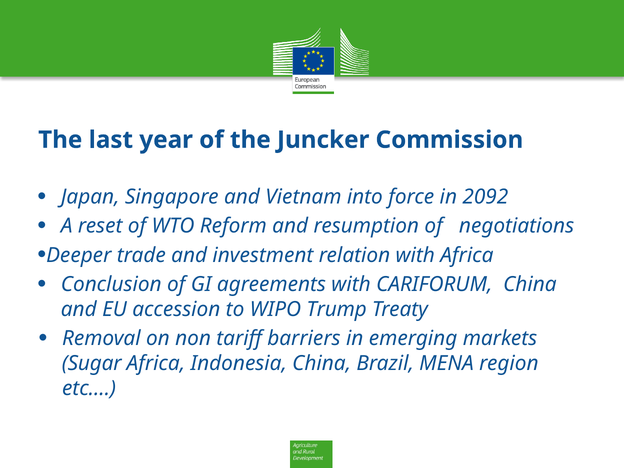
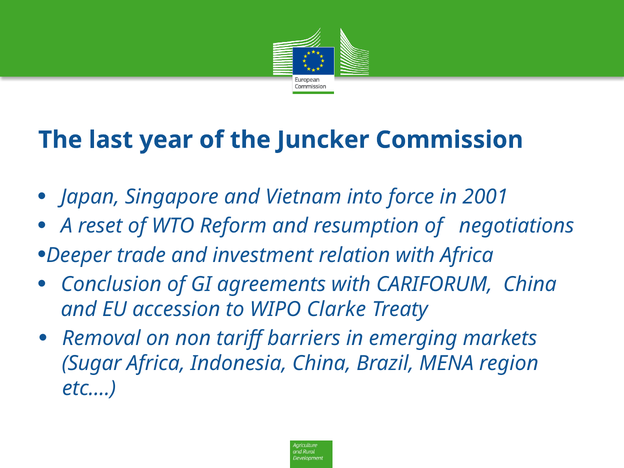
2092: 2092 -> 2001 (485, 197)
Trump: Trump -> Clarke (336, 309)
